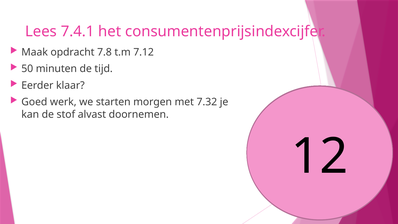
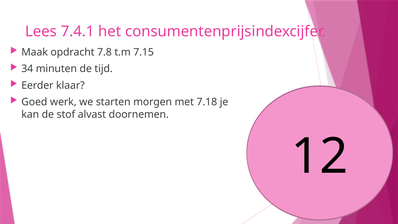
7.12: 7.12 -> 7.15 (144, 52)
50: 50 -> 34 (27, 69)
7.32: 7.32 -> 7.18 (207, 102)
